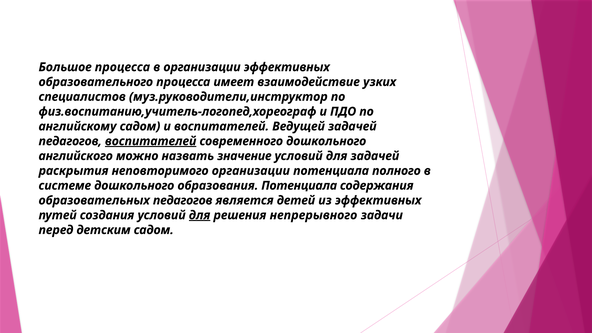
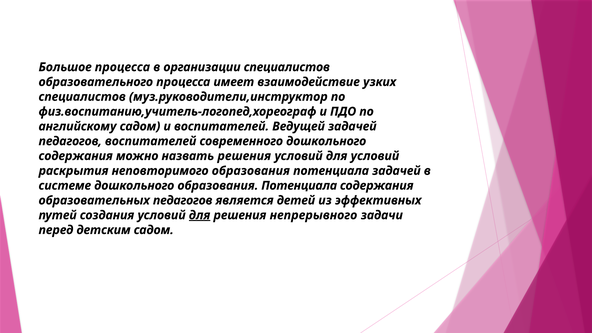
организации эффективных: эффективных -> специалистов (287, 67)
воспитателей underline: present -> none (151, 141)
английского: английского -> содержания (76, 156)
назвать значение: значение -> решения (244, 156)
для задачей: задачей -> условий (375, 156)
неповторимого организации: организации -> образования (251, 171)
потенциала полного: полного -> задачей (396, 171)
